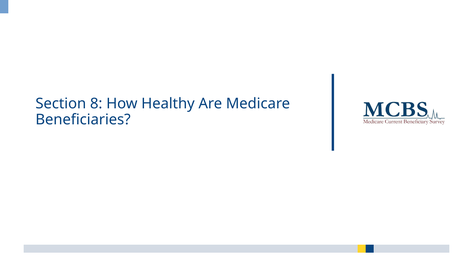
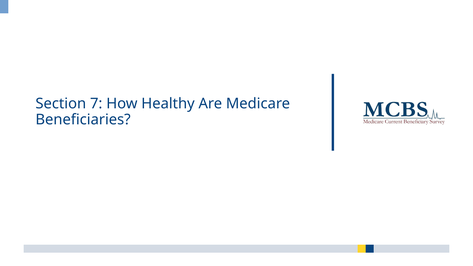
8: 8 -> 7 (96, 104)
